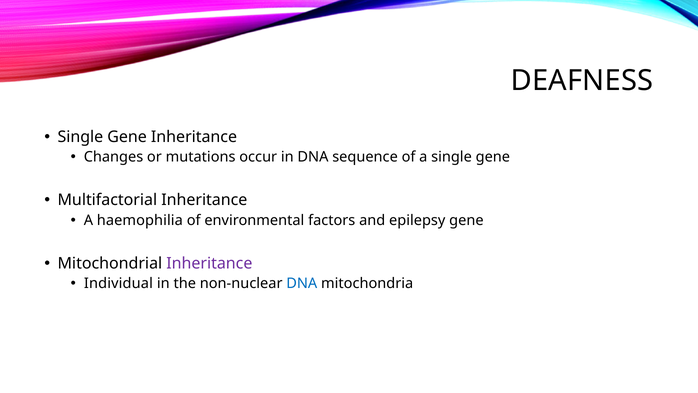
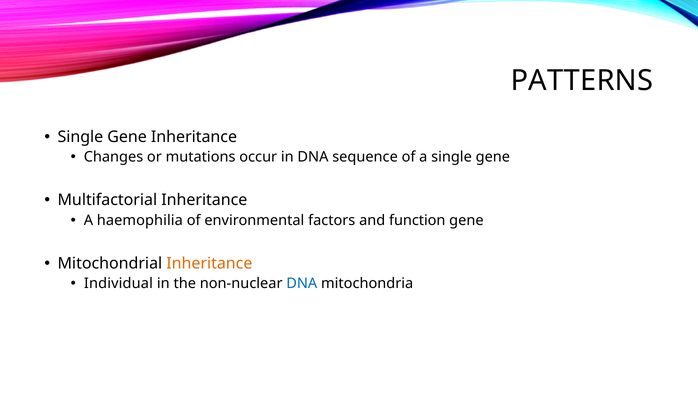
DEAFNESS: DEAFNESS -> PATTERNS (582, 81)
epilepsy: epilepsy -> function (417, 220)
Inheritance colour: purple -> orange (209, 263)
